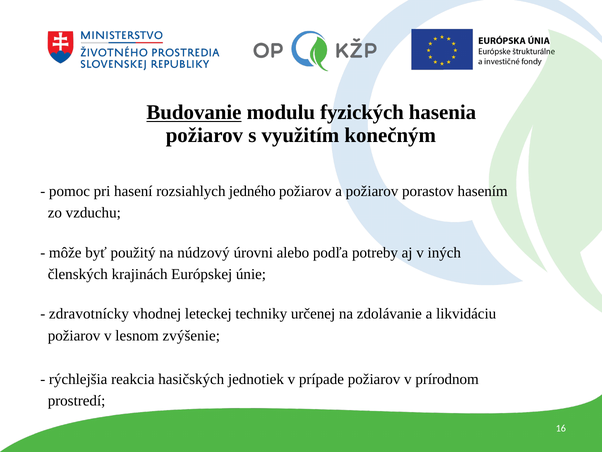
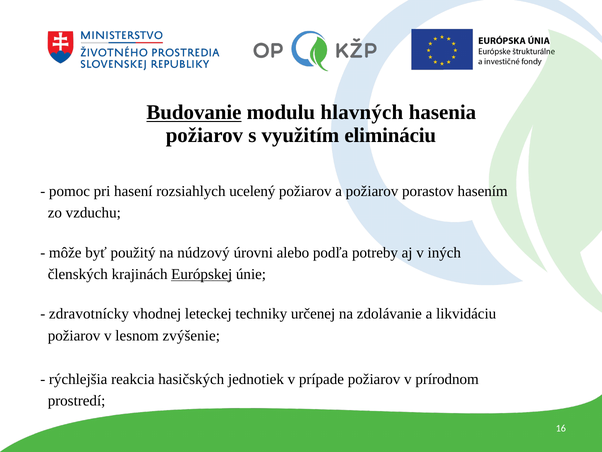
fyzických: fyzických -> hlavných (362, 112)
konečným: konečným -> elimináciu (390, 135)
jedného: jedného -> ucelený (252, 191)
Európskej underline: none -> present (202, 274)
